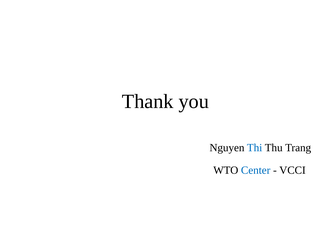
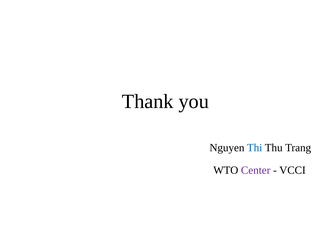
Center colour: blue -> purple (256, 170)
